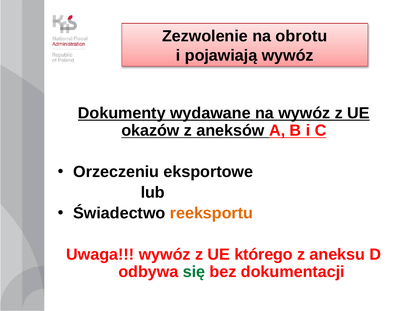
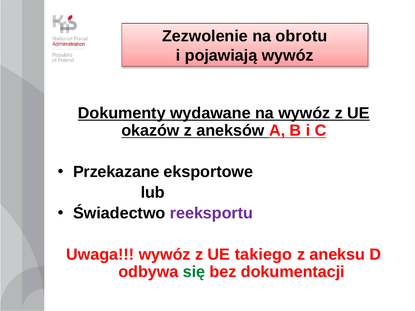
Orzeczeniu: Orzeczeniu -> Przekazane (116, 172)
reeksportu colour: orange -> purple (211, 213)
którego: którego -> takiego (263, 255)
